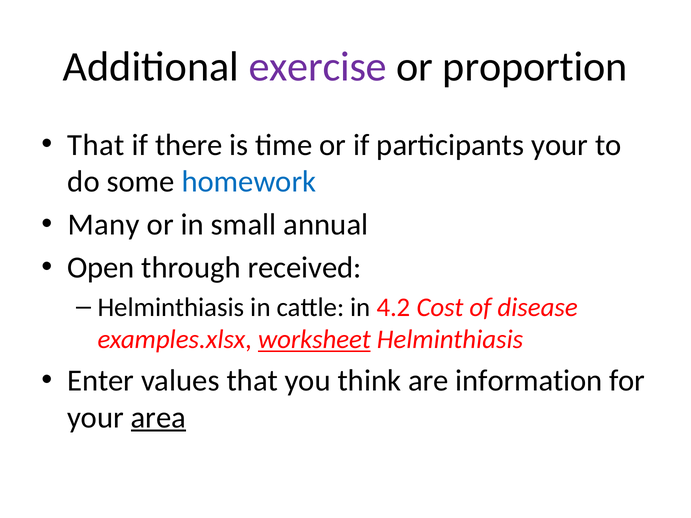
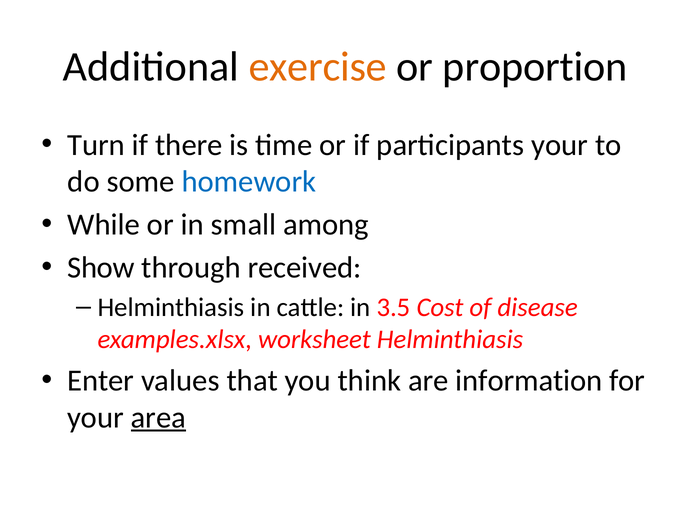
exercise colour: purple -> orange (318, 67)
That: That -> Turn (96, 145)
Many: Many -> While (104, 225)
annual: annual -> among (326, 225)
Open: Open -> Show (101, 268)
4.2: 4.2 -> 3.5 (394, 308)
worksheet underline: present -> none (314, 340)
